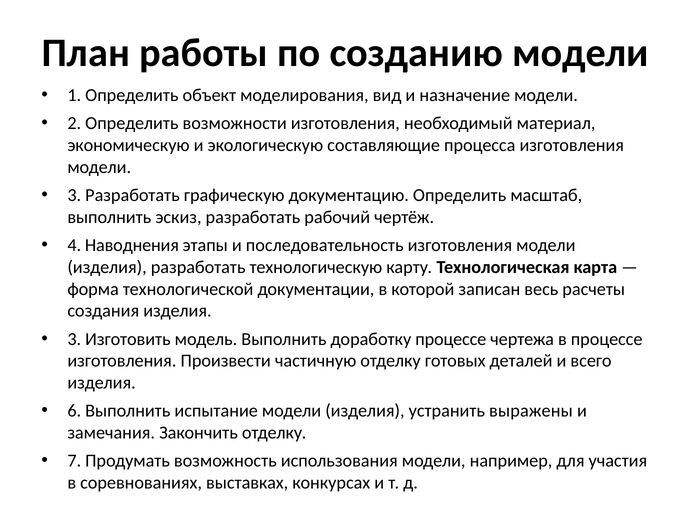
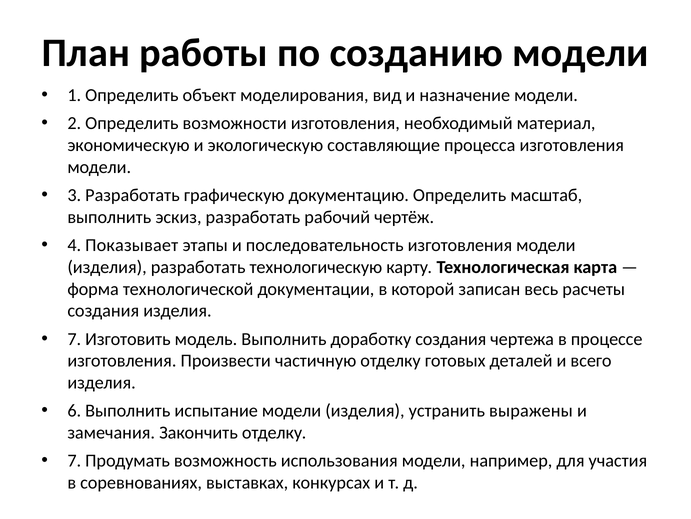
Наводнения: Наводнения -> Показывает (132, 245)
3: 3 -> 7 (74, 339)
доработку процессе: процессе -> создания (451, 339)
